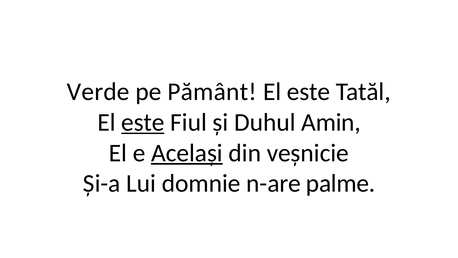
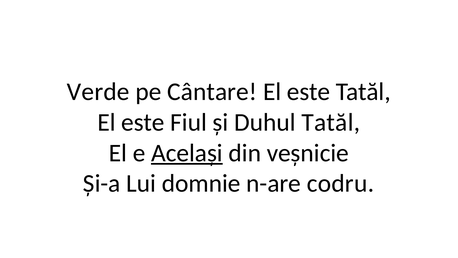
Pământ: Pământ -> Cântare (212, 92)
este underline: present -> none (143, 122)
Duhul Amin: Amin -> Tatăl (331, 122)
palme: palme -> codru (340, 183)
